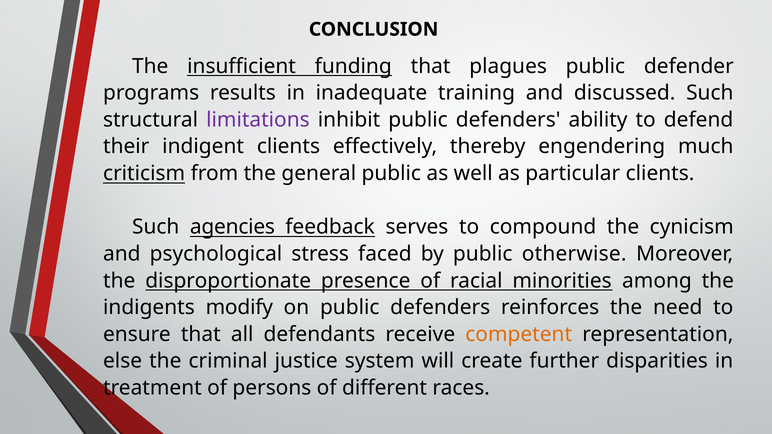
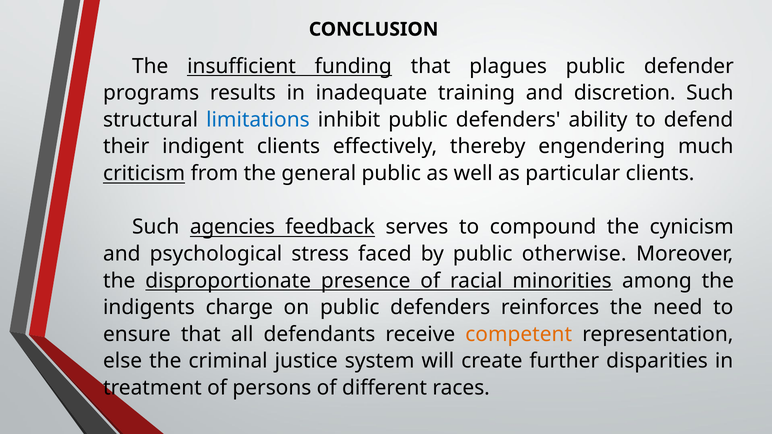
discussed: discussed -> discretion (625, 93)
limitations colour: purple -> blue (258, 120)
modify: modify -> charge (239, 308)
